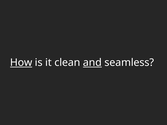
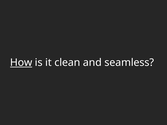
and underline: present -> none (92, 63)
